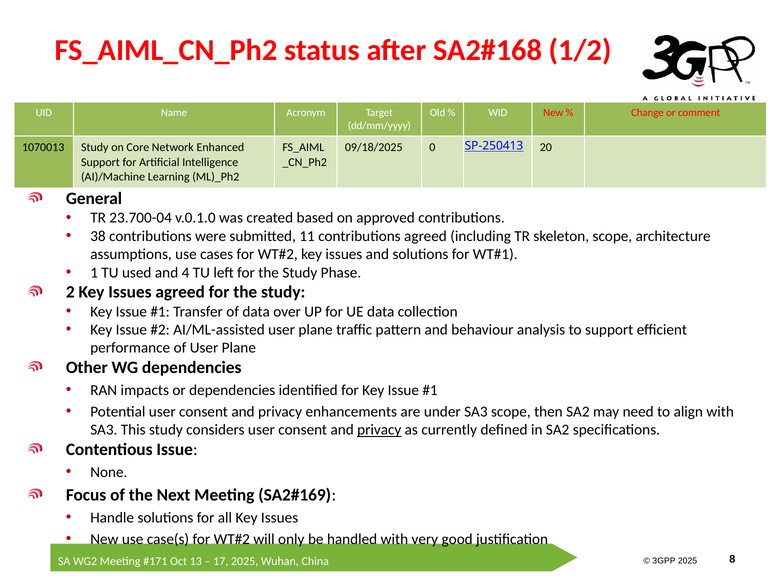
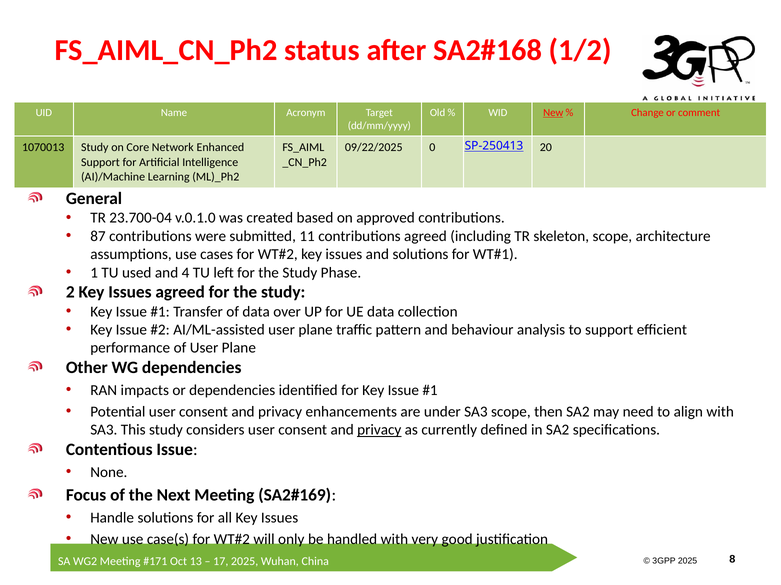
New underline: none -> present (553, 113)
09/18/2025: 09/18/2025 -> 09/22/2025 (374, 148)
38: 38 -> 87 (98, 236)
